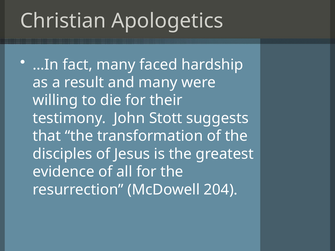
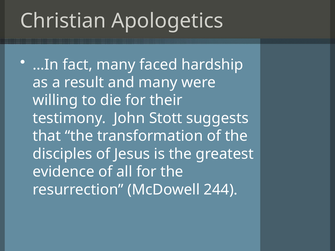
204: 204 -> 244 (221, 190)
